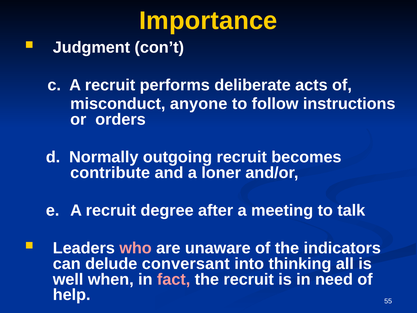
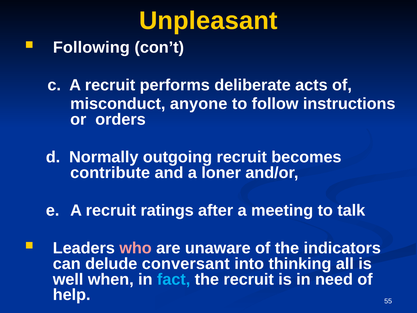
Importance: Importance -> Unpleasant (208, 21)
Judgment: Judgment -> Following (91, 47)
degree: degree -> ratings (167, 210)
fact colour: pink -> light blue (174, 279)
